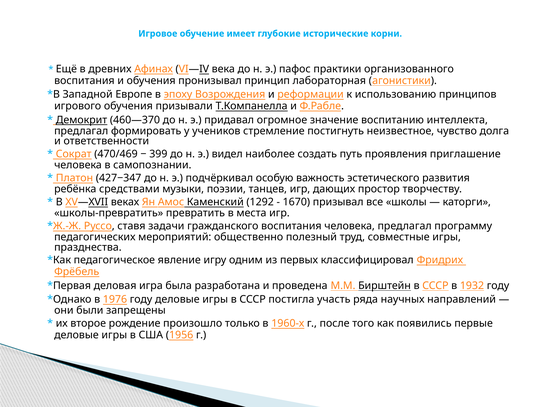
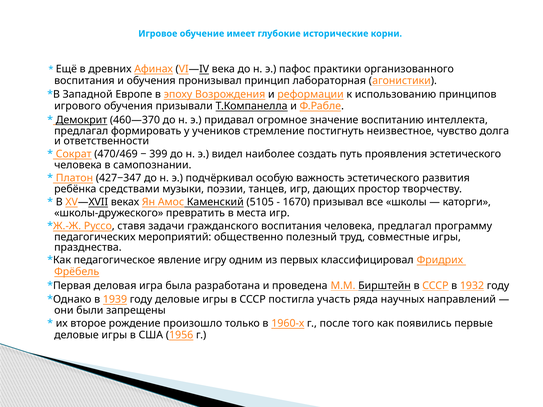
проявления приглашение: приглашение -> эстетического (465, 154)
1292: 1292 -> 5105 (260, 202)
школы-превратить: школы-превратить -> школы-дружеского (109, 213)
1976: 1976 -> 1939 (115, 300)
